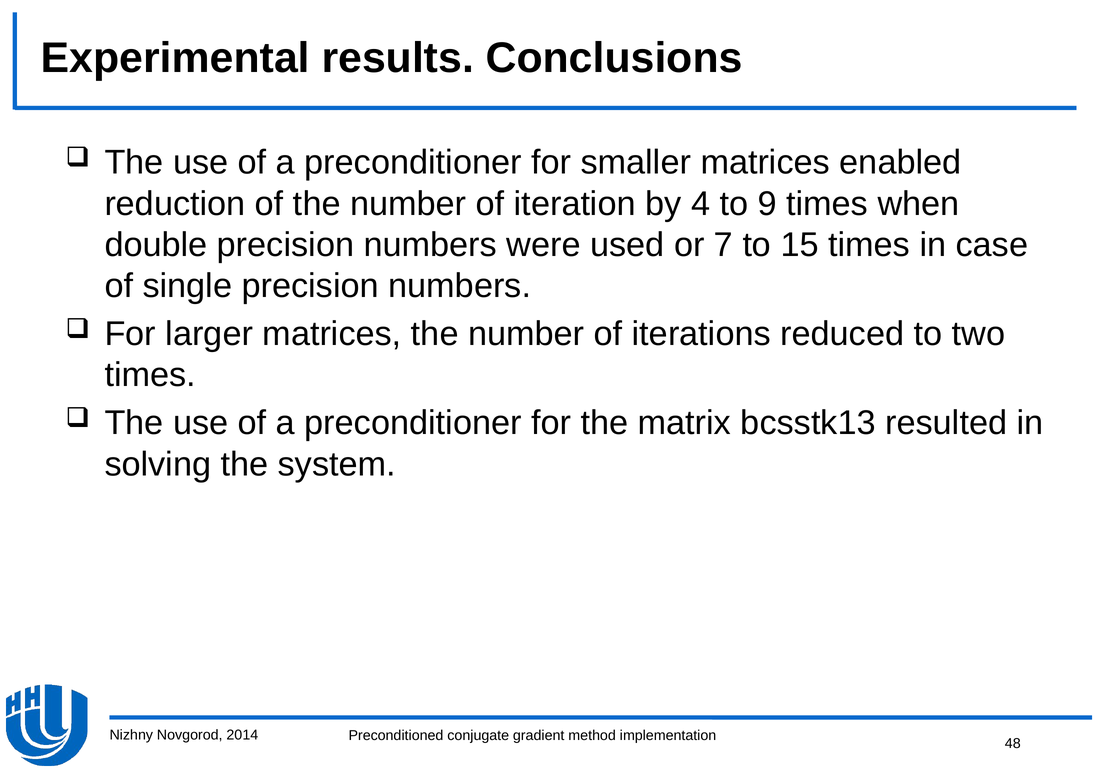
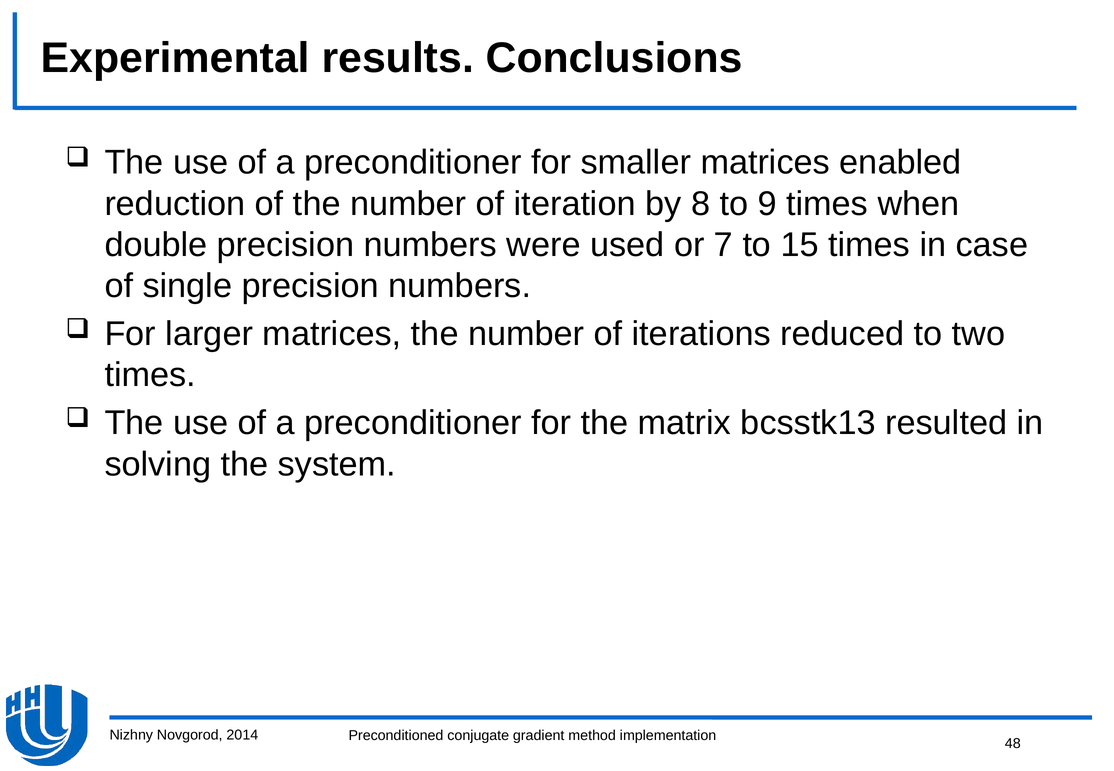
4: 4 -> 8 (701, 204)
